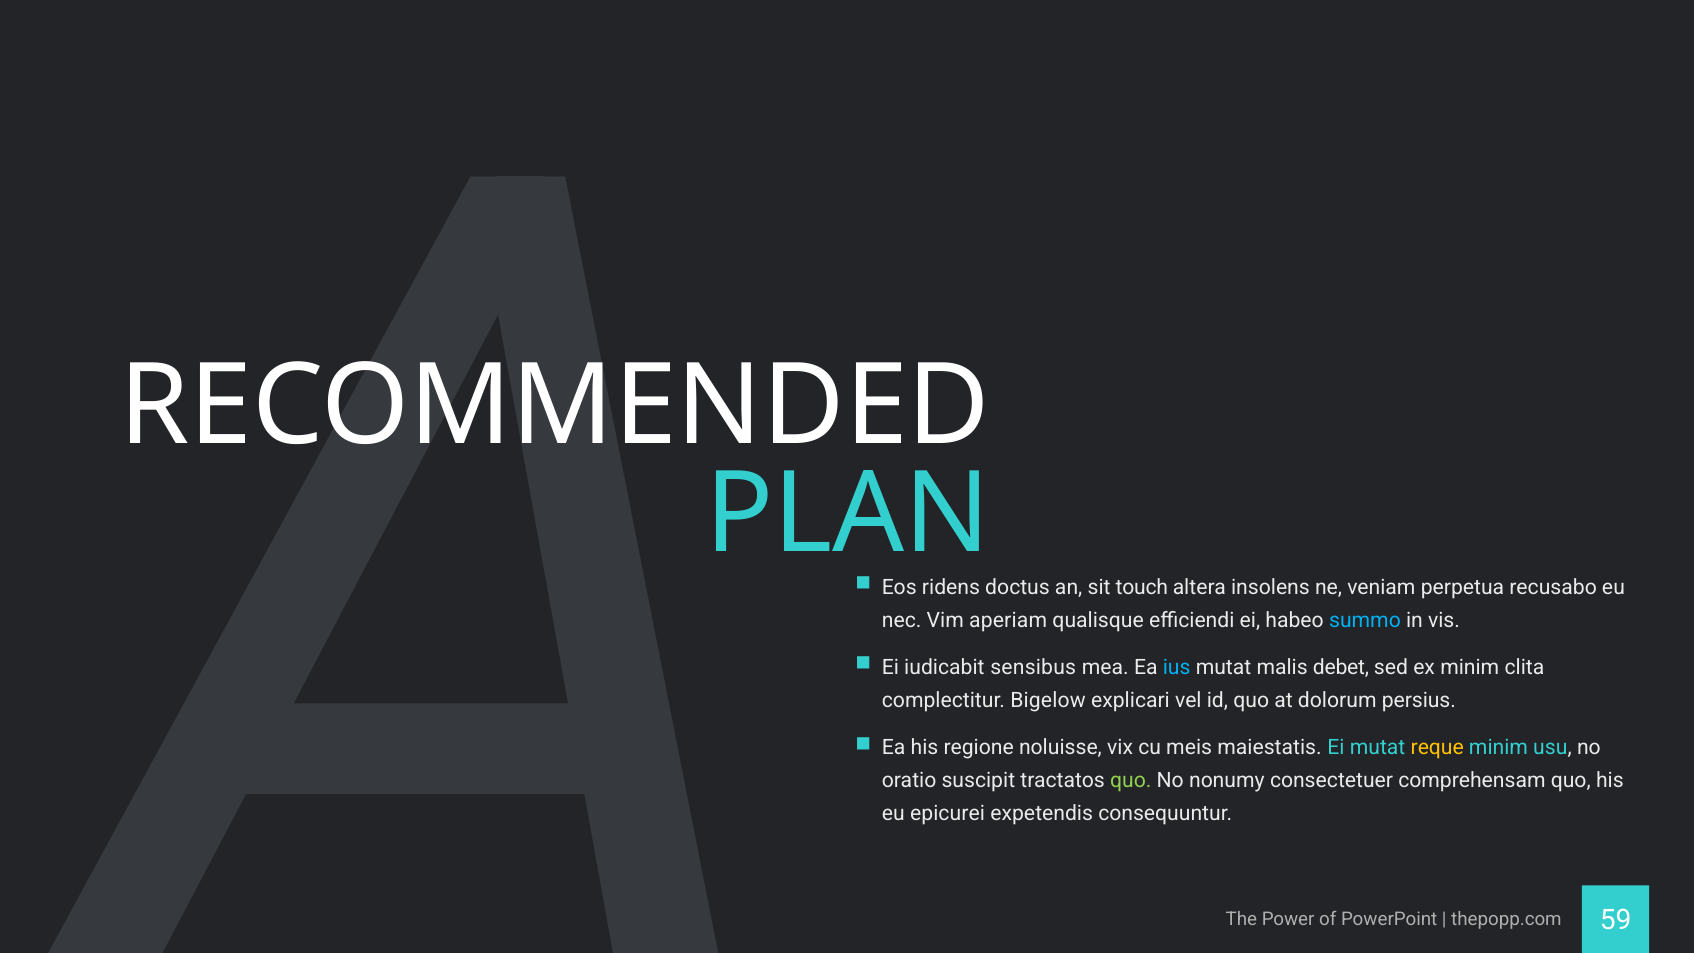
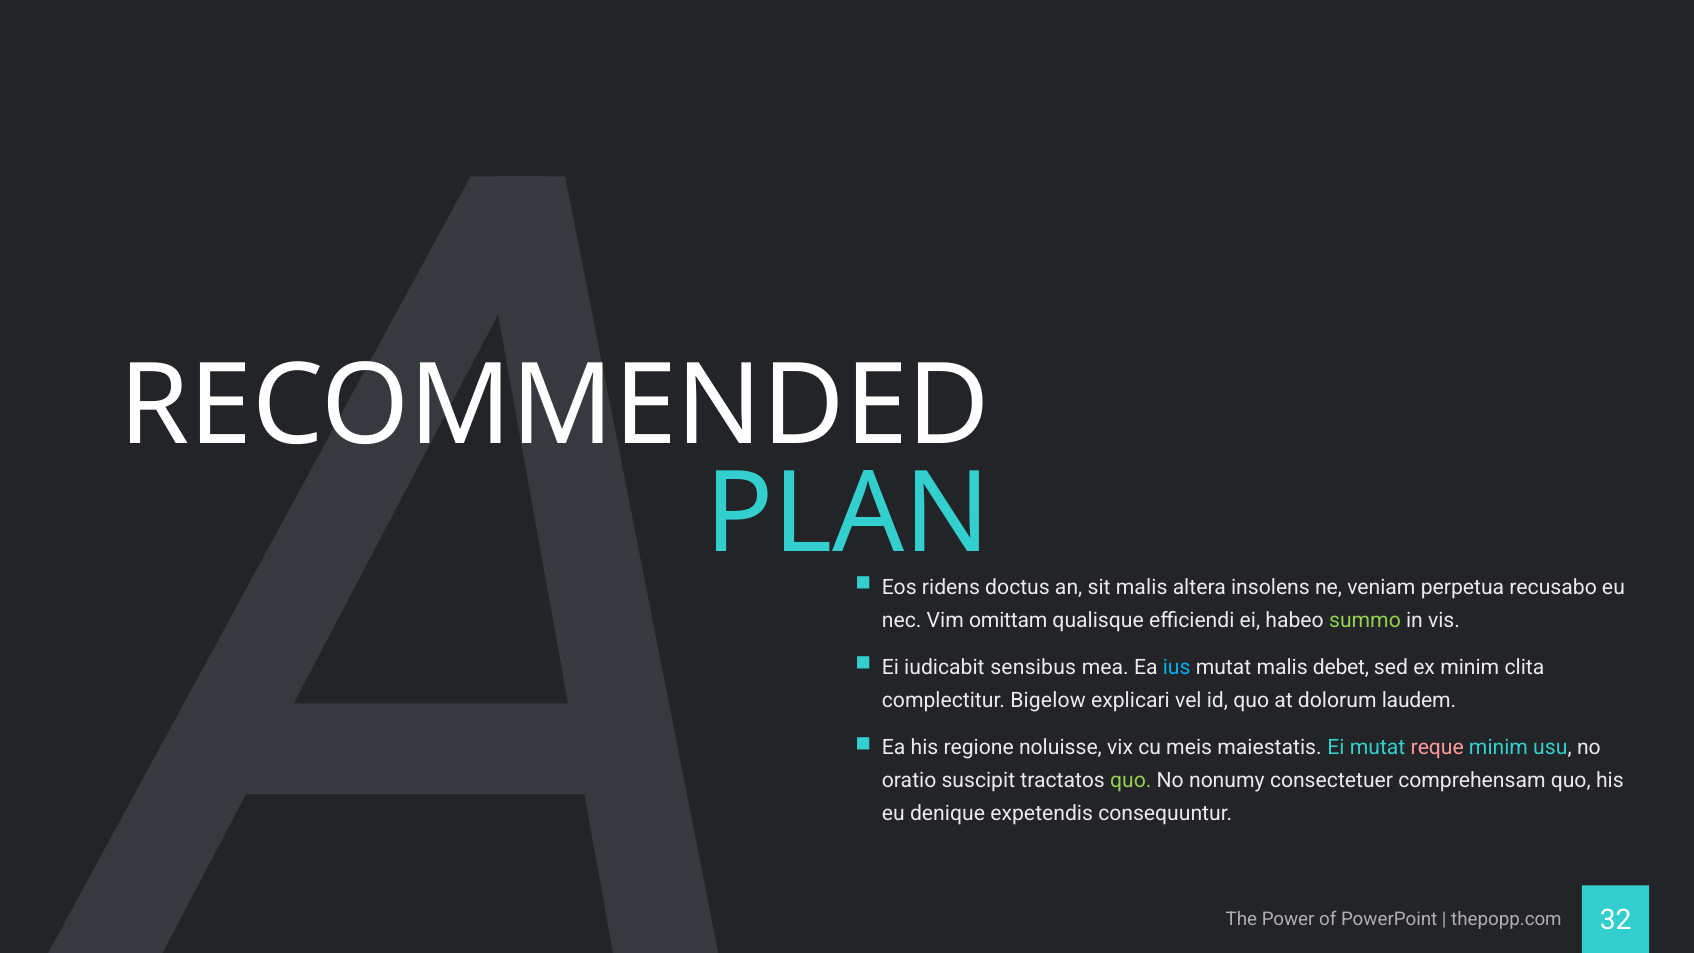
sit touch: touch -> malis (1142, 587)
aperiam: aperiam -> omittam (1008, 620)
summo colour: light blue -> light green (1365, 620)
persius: persius -> laudem (1419, 700)
reque colour: yellow -> pink (1437, 747)
epicurei: epicurei -> denique (948, 813)
59: 59 -> 32 (1616, 920)
